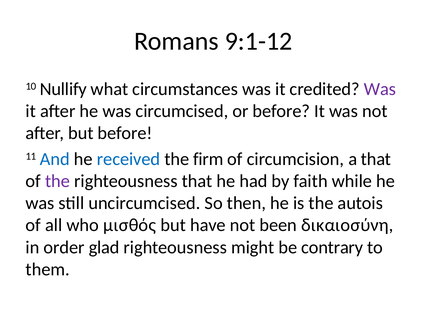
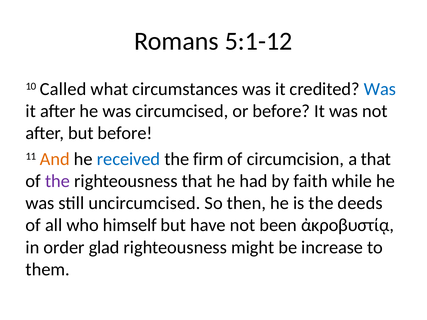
9:1-12: 9:1-12 -> 5:1-12 (259, 41)
Nullify: Nullify -> Called (63, 89)
Was colour: purple -> blue (380, 89)
And colour: blue -> orange (55, 159)
autois: autois -> deeds (360, 203)
μισθός: μισθός -> himself (130, 225)
δικαιοσύνη: δικαιοσύνη -> ἀκροβυστίᾳ (347, 225)
contrary: contrary -> increase (332, 247)
